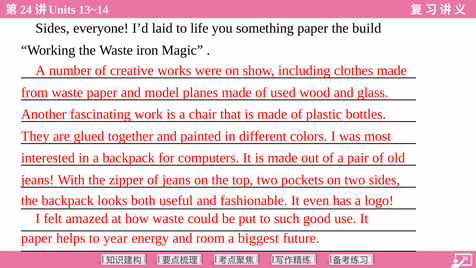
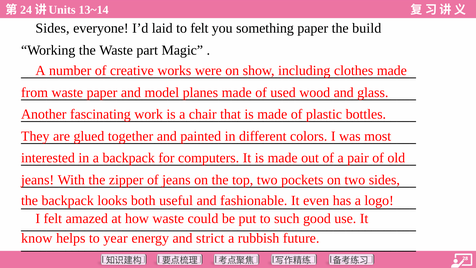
to life: life -> felt (199, 28)
iron: iron -> part (147, 50)
paper: paper -> know (37, 238)
room: room -> strict (210, 238)
biggest: biggest -> rubbish (259, 238)
